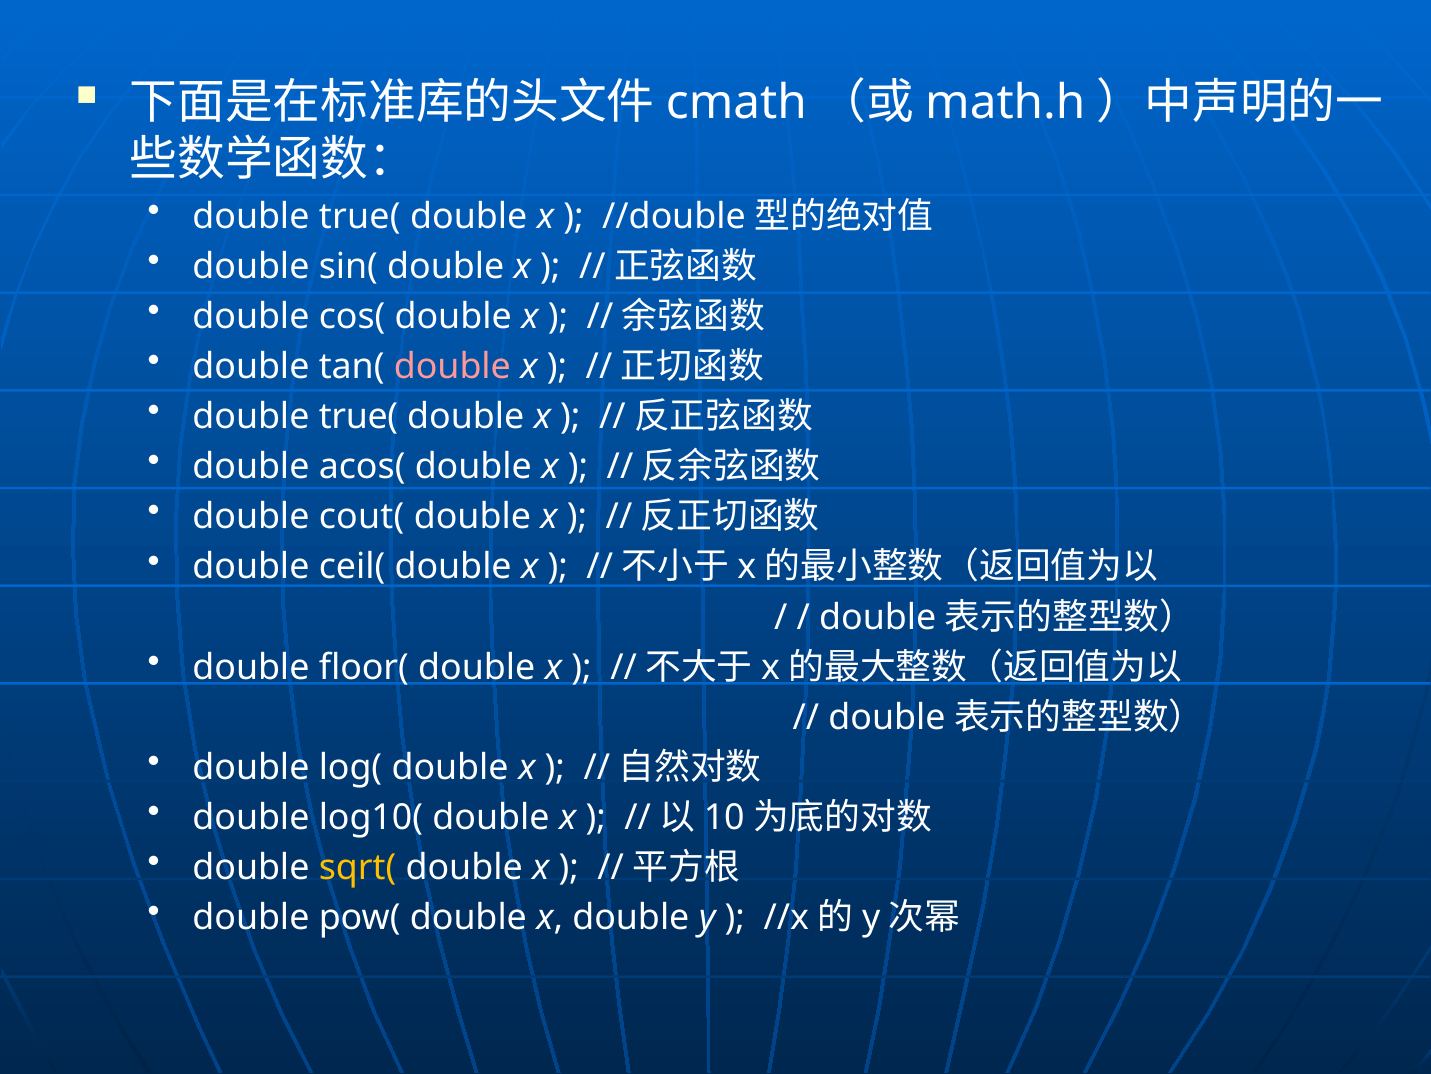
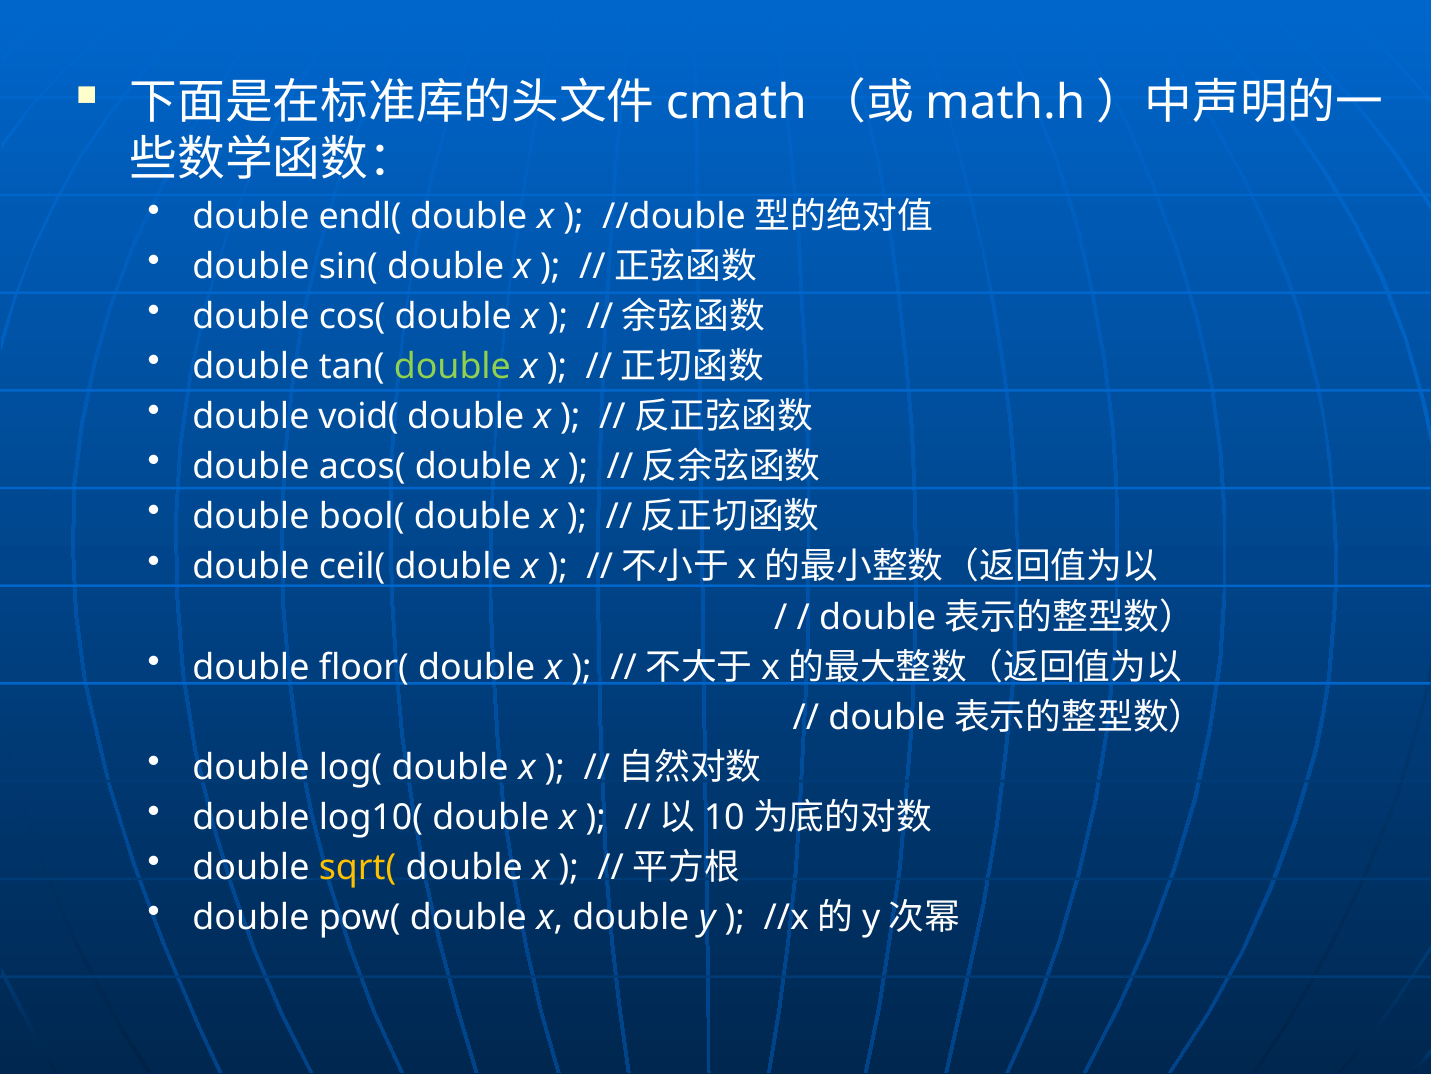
true(: true( -> endl( (360, 216)
double colour: pink -> light green (452, 366)
true(: true( -> void( (359, 416)
cout(: cout( -> bool( (362, 517)
